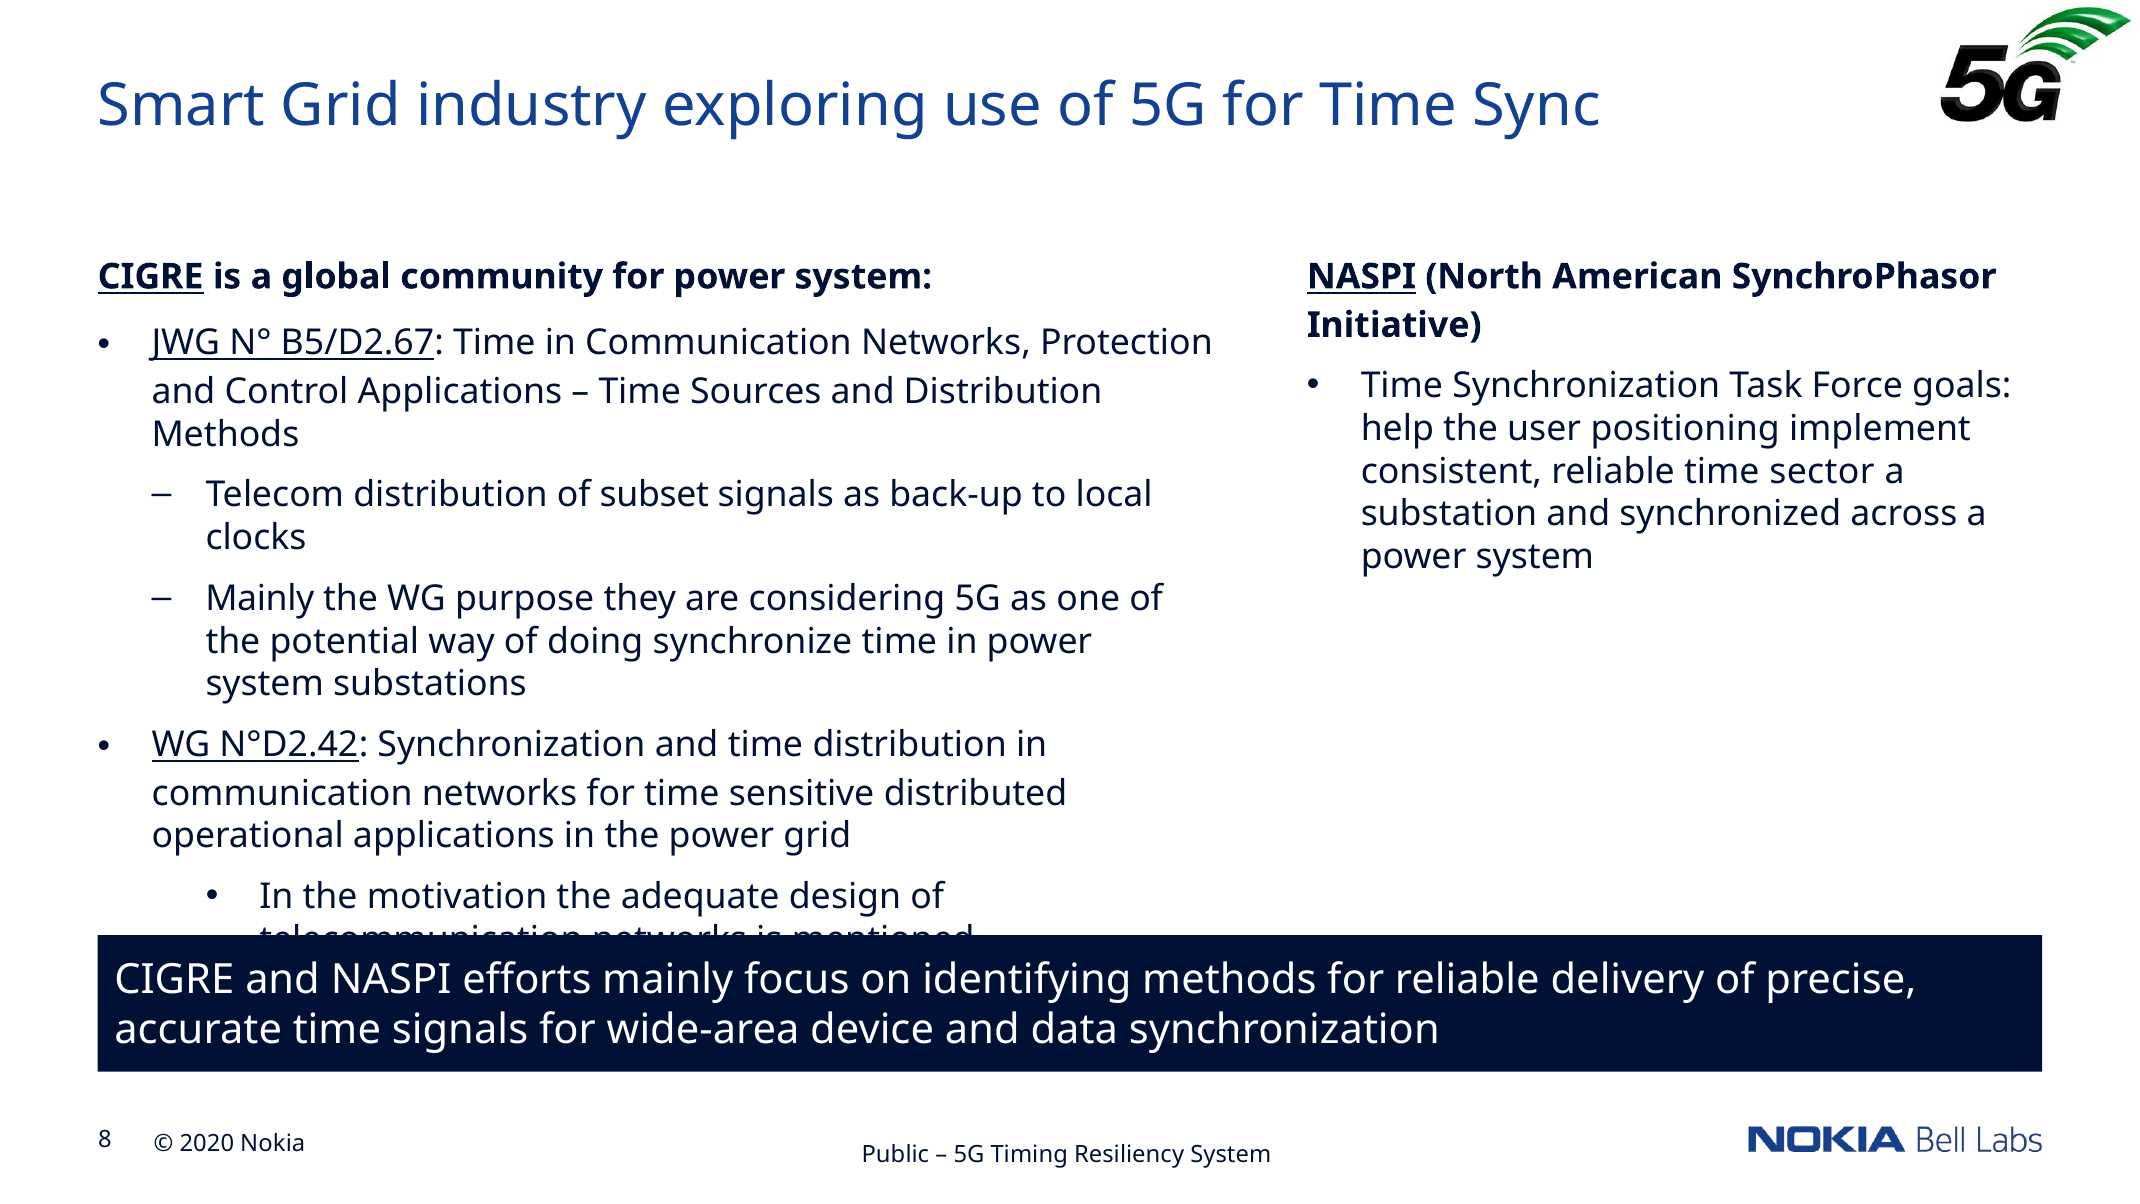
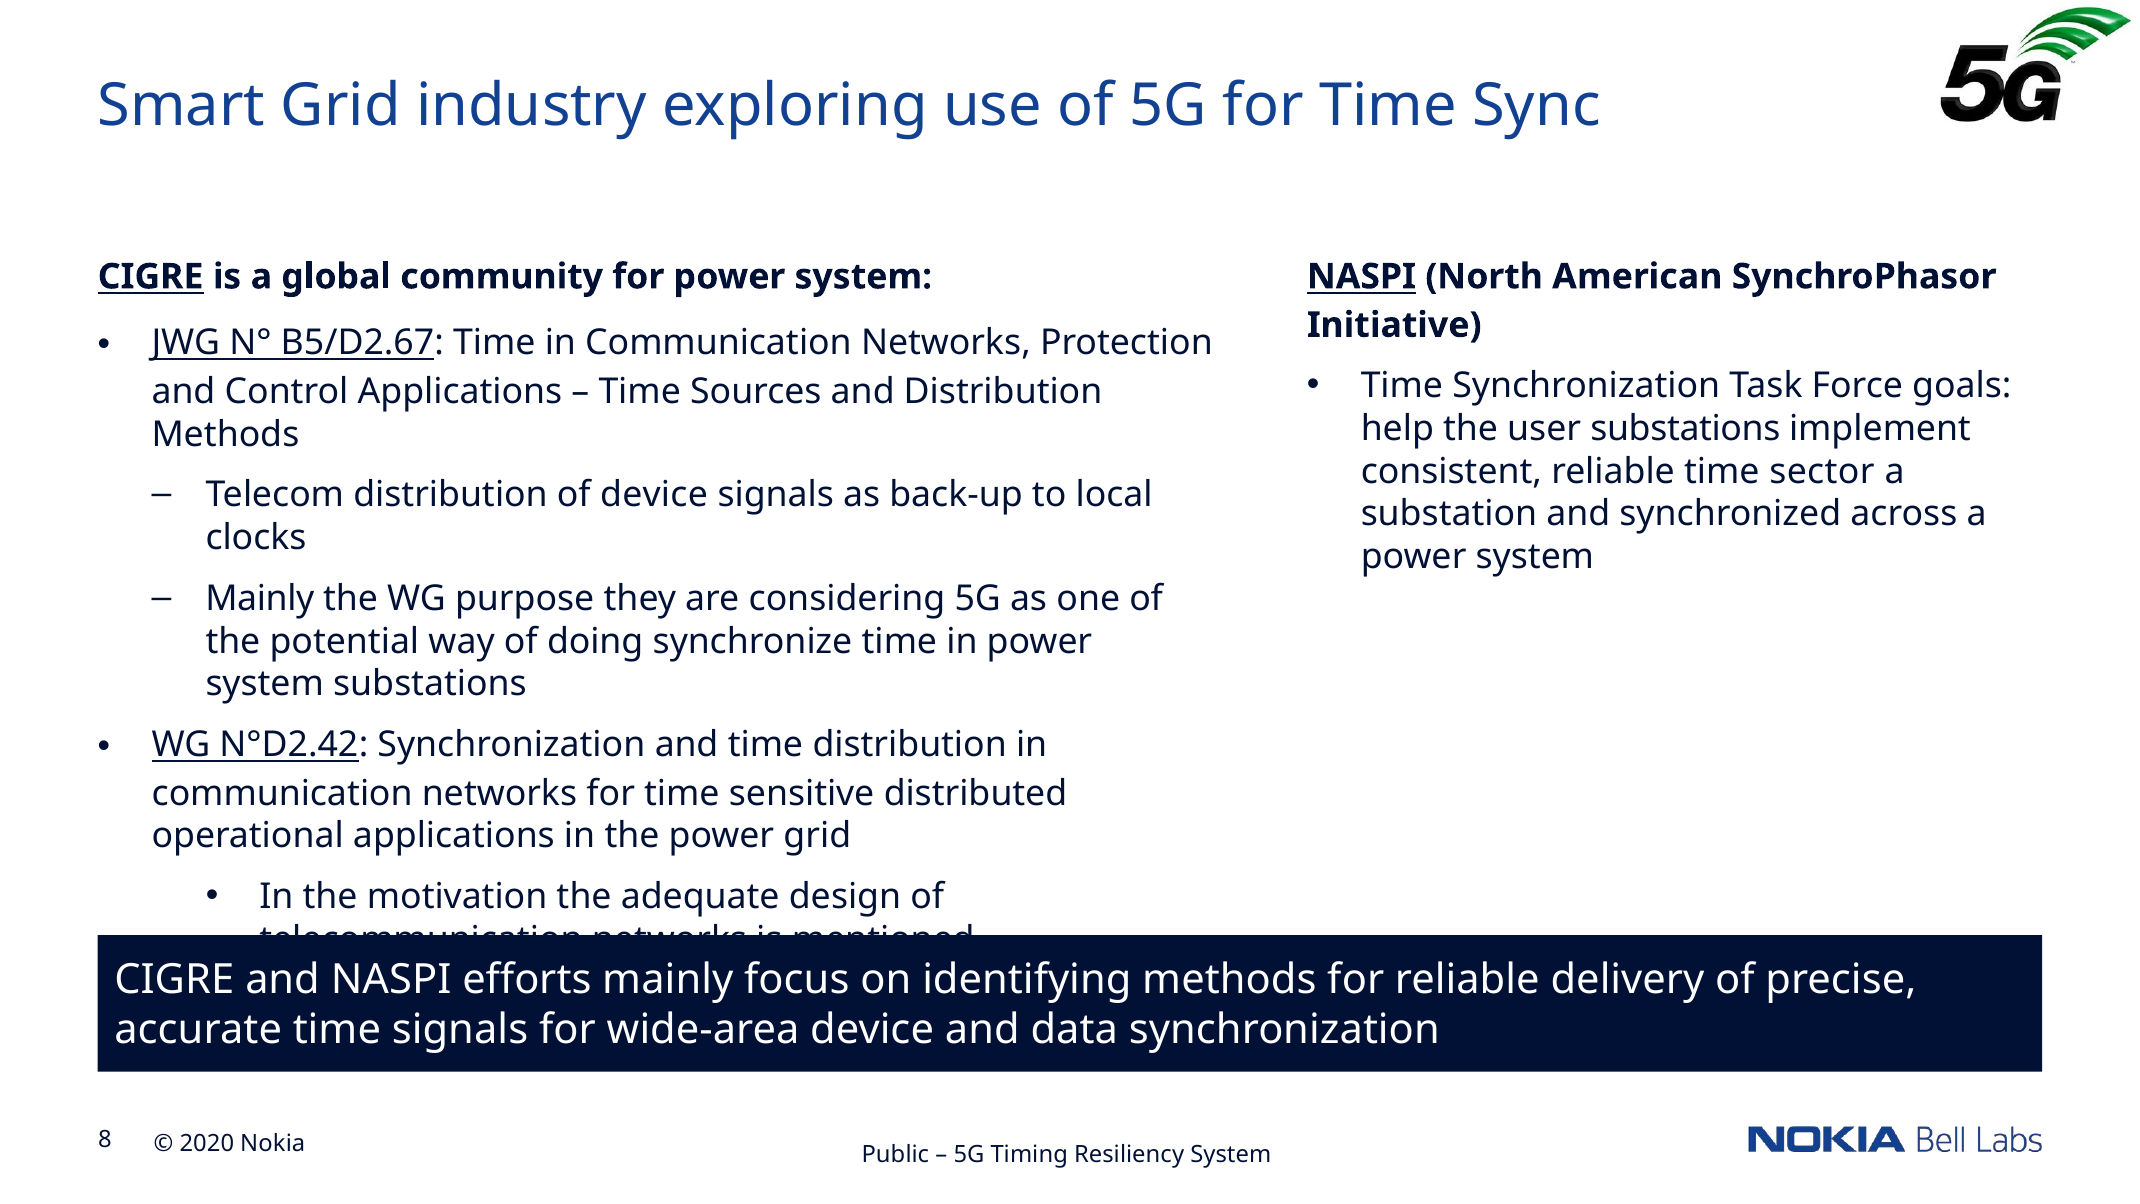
user positioning: positioning -> substations (1685, 429)
of subset: subset -> device (654, 495)
